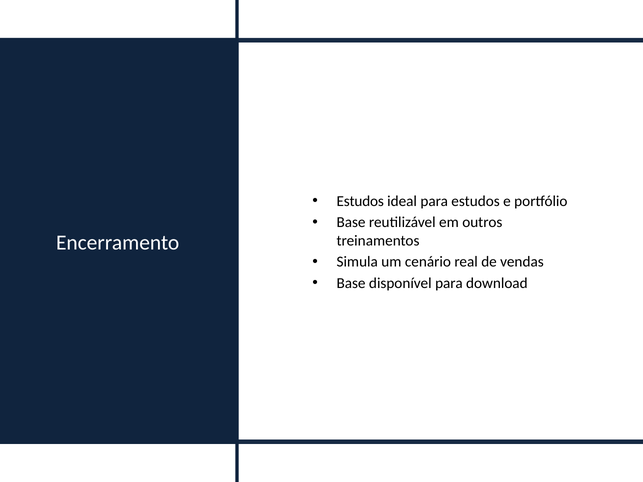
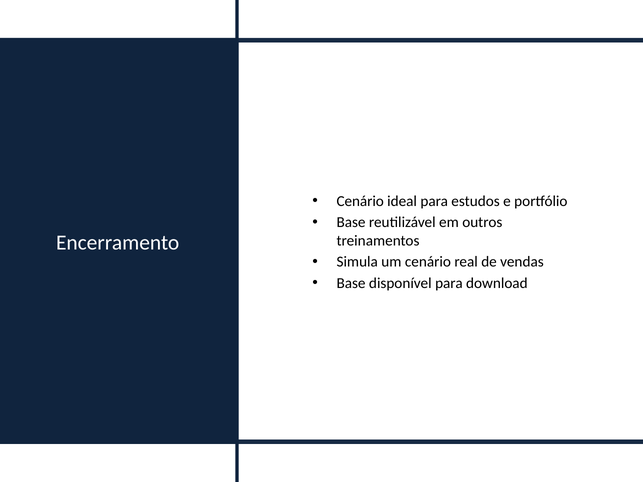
Estudos: Estudos -> Cenário (360, 201)
